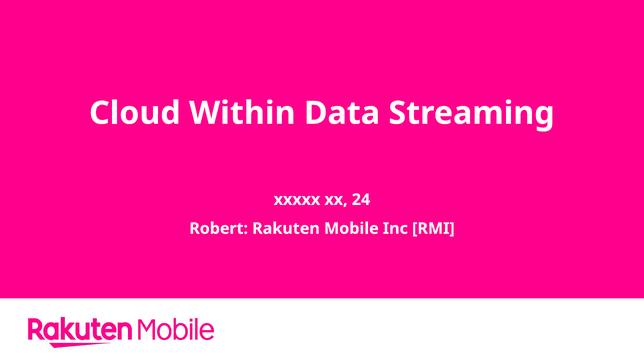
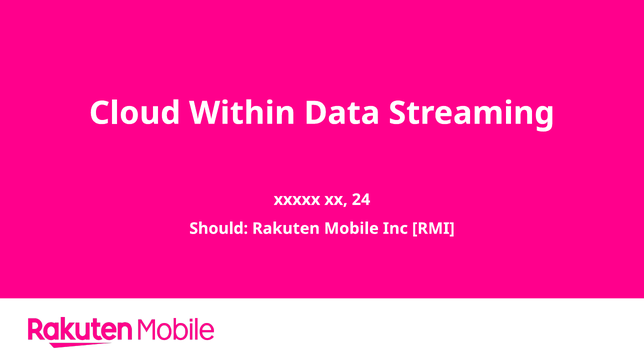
Robert: Robert -> Should (219, 229)
